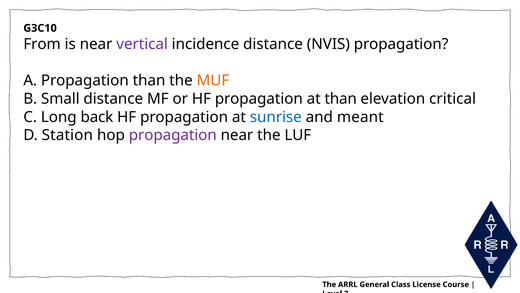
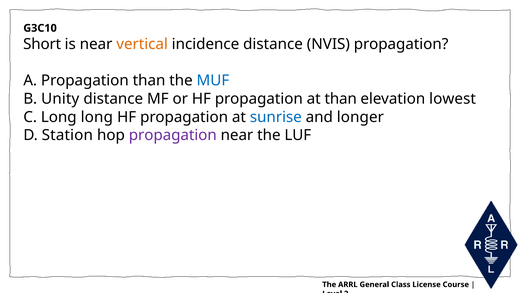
From: From -> Short (42, 44)
vertical colour: purple -> orange (142, 44)
MUF colour: orange -> blue (213, 80)
Small: Small -> Unity (60, 99)
critical: critical -> lowest (453, 99)
Long back: back -> long (97, 117)
meant: meant -> longer (360, 117)
